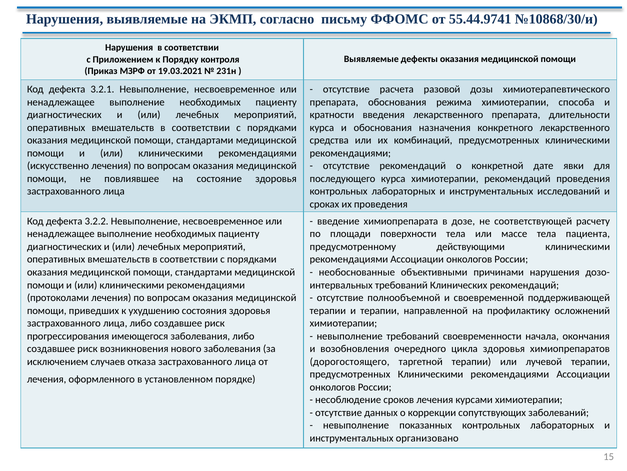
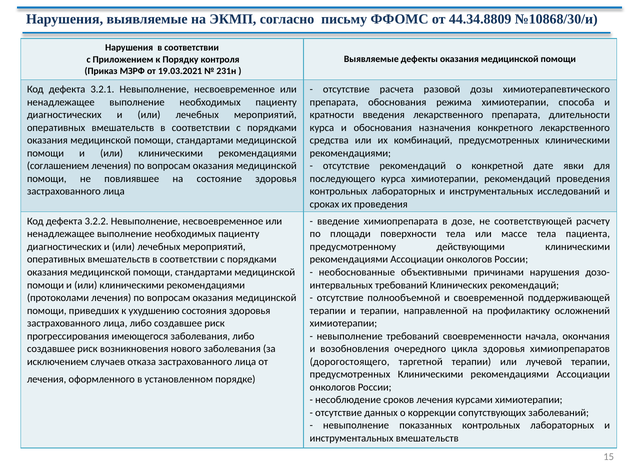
55.44.9741: 55.44.9741 -> 44.34.8809 (480, 19)
искусственно: искусственно -> соглашением (58, 166)
инструментальных организовано: организовано -> вмешательств (427, 437)
